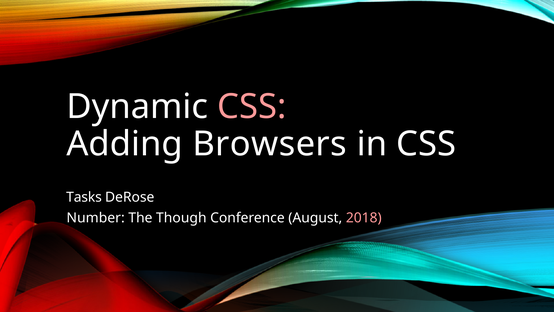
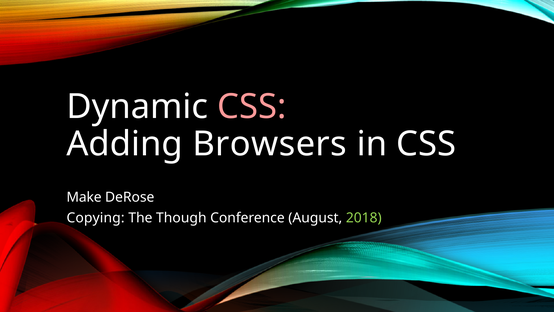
Tasks: Tasks -> Make (84, 197)
Number: Number -> Copying (96, 218)
2018 colour: pink -> light green (364, 218)
